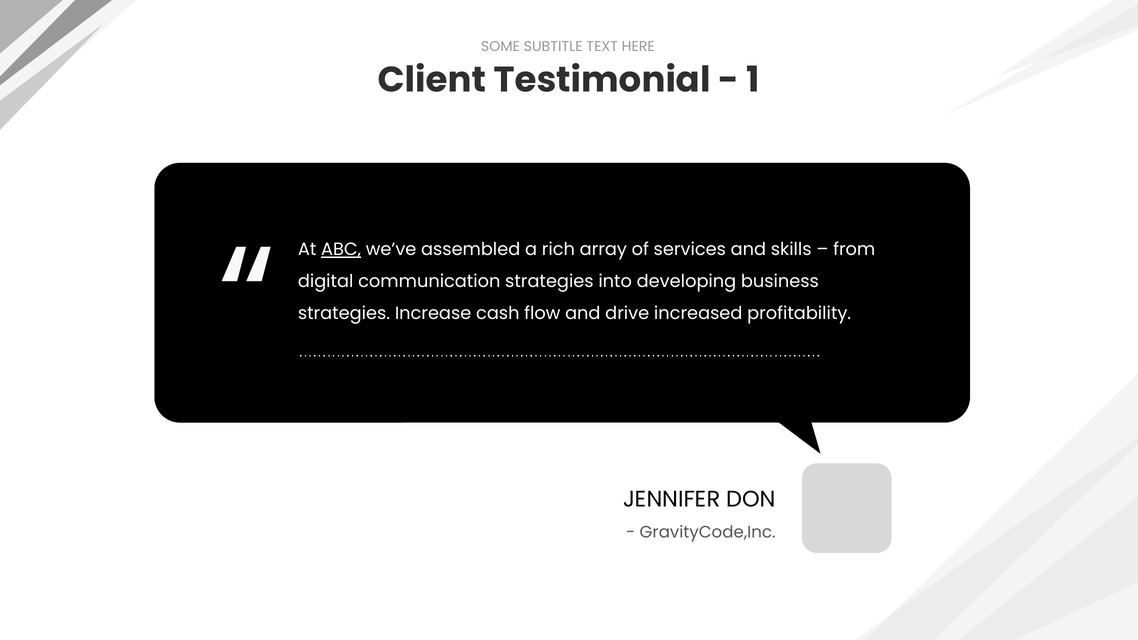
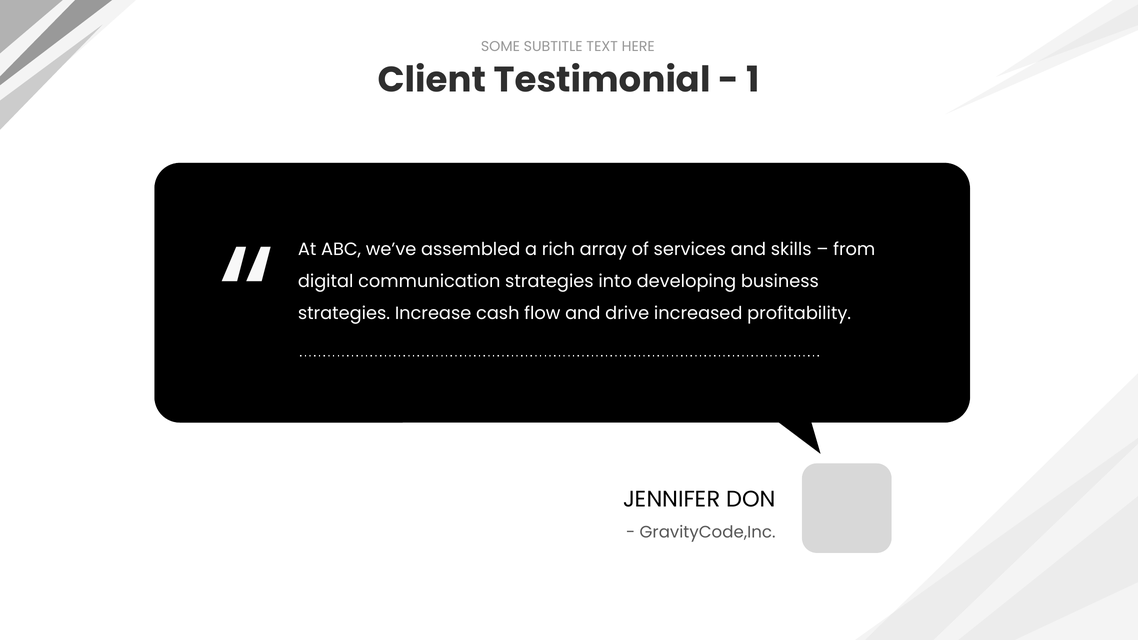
ABC underline: present -> none (341, 250)
